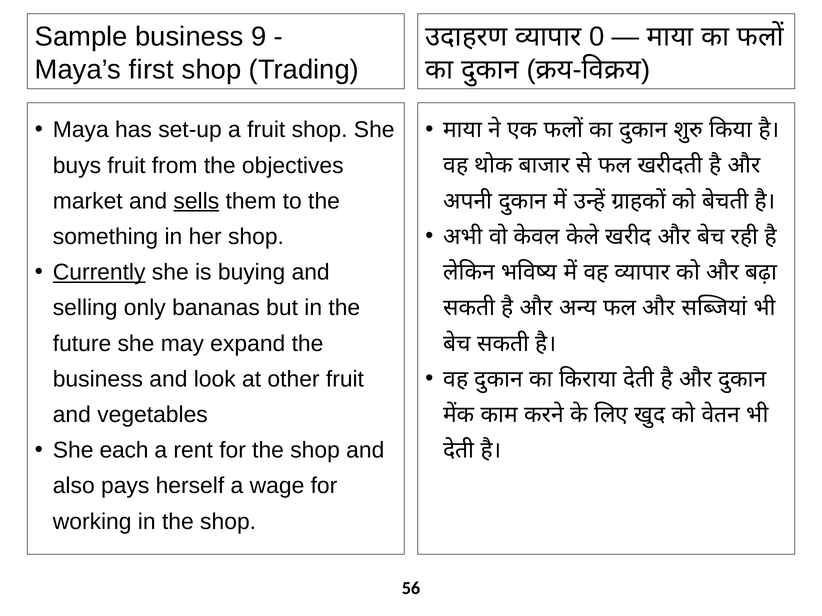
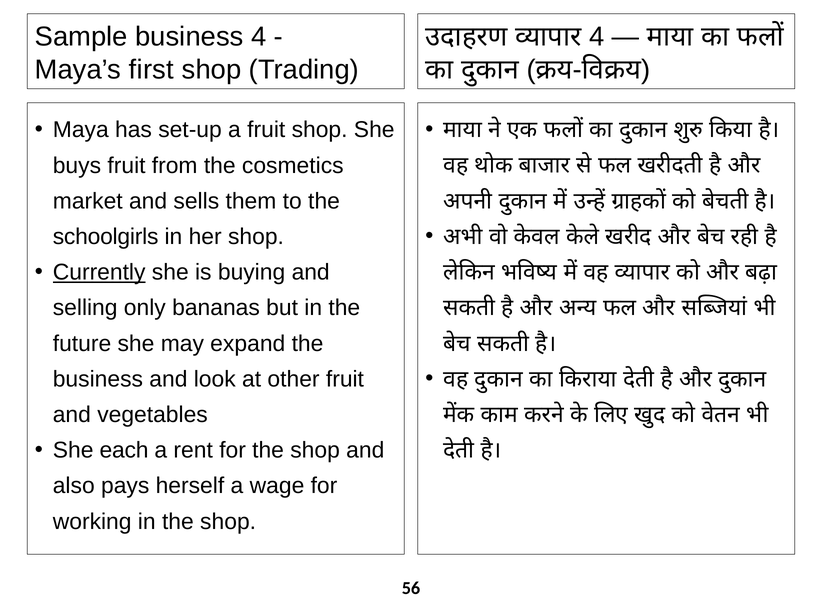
business 9: 9 -> 4 (259, 37)
0: 0 -> 4 (597, 37)
objectives: objectives -> cosmetics (293, 166)
sells underline: present -> none (196, 201)
something: something -> schoolgirls (106, 237)
